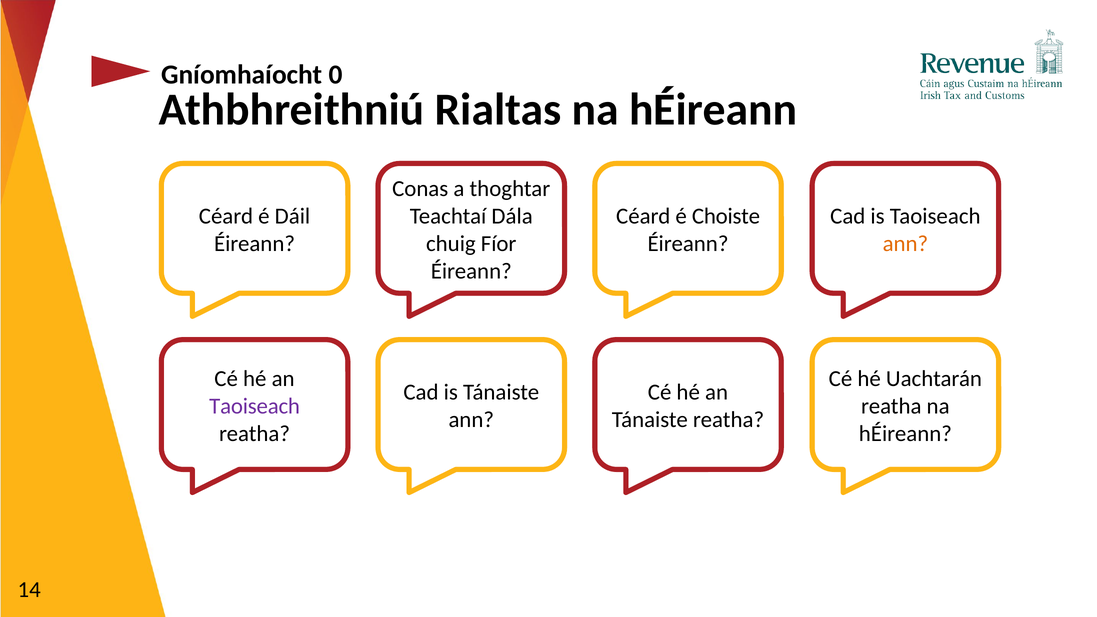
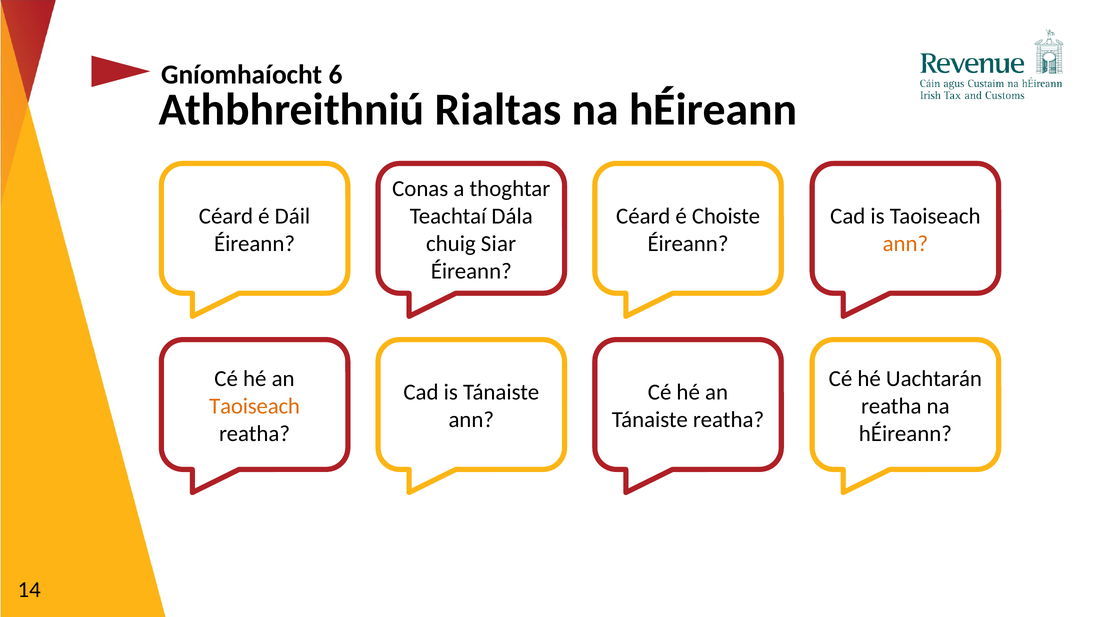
0: 0 -> 6 (335, 75)
Fíor: Fíor -> Siar (499, 244)
Taoiseach colour: purple -> orange (255, 406)
